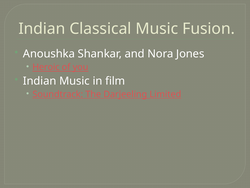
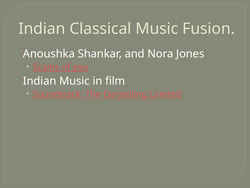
Heroic: Heroic -> Scales (46, 67)
